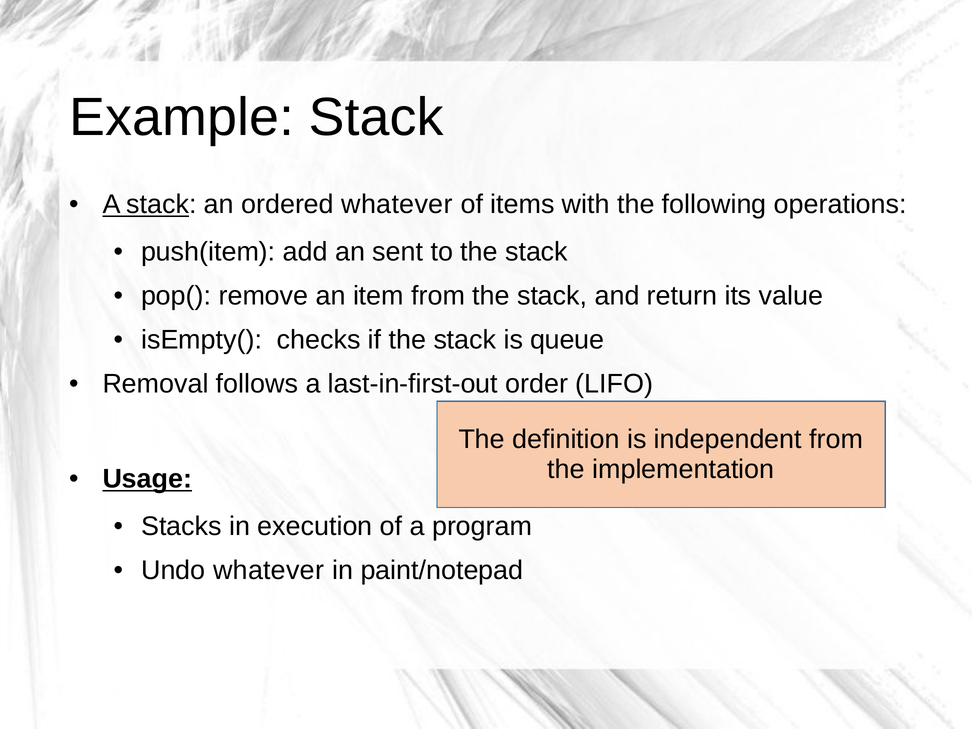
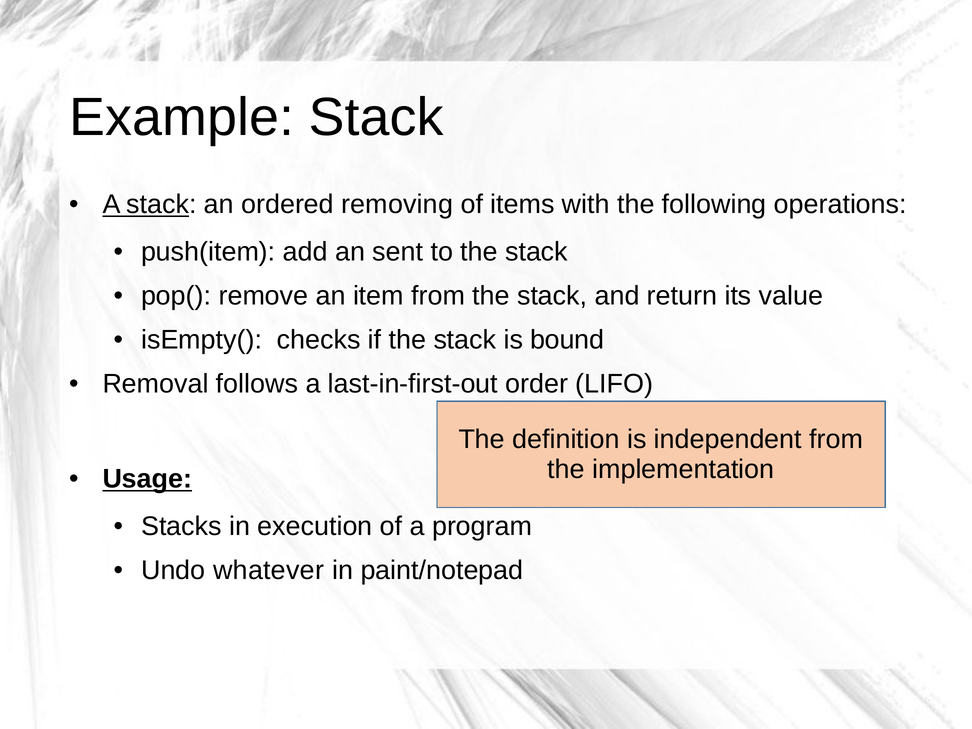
ordered whatever: whatever -> removing (397, 204)
queue: queue -> bound (567, 340)
